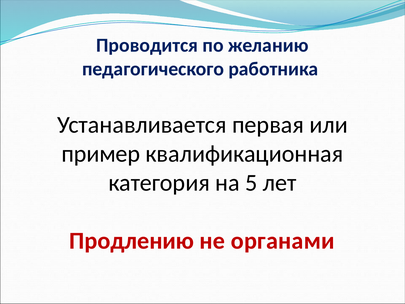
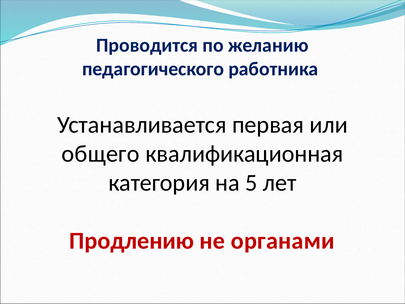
пример: пример -> общего (101, 154)
